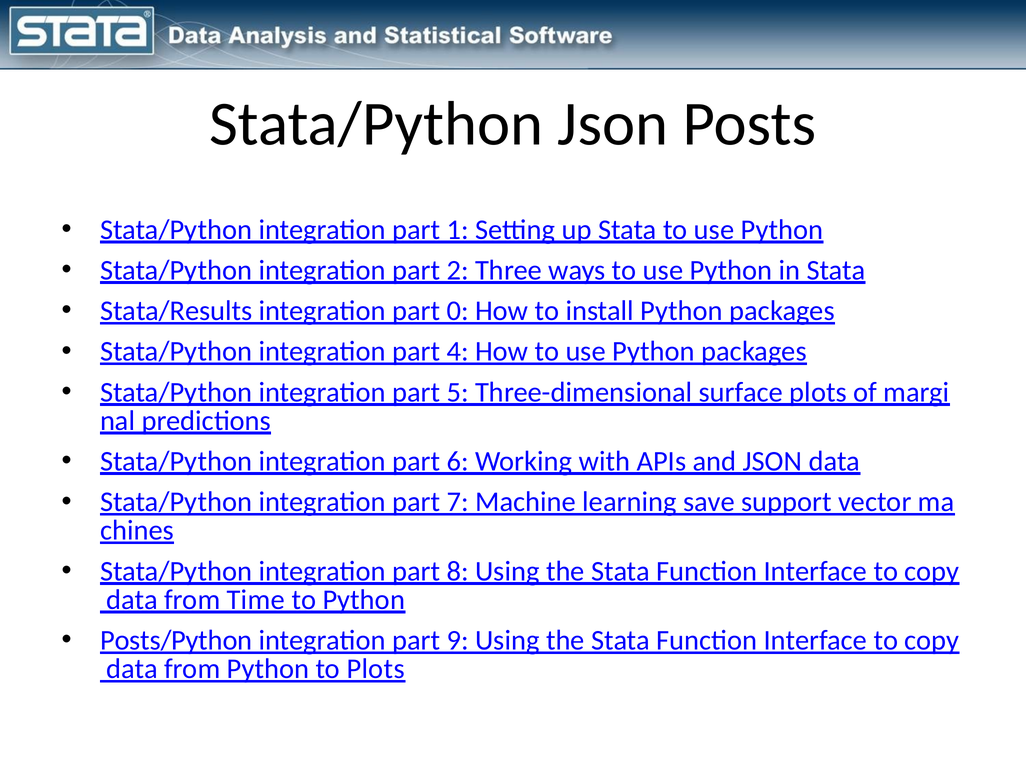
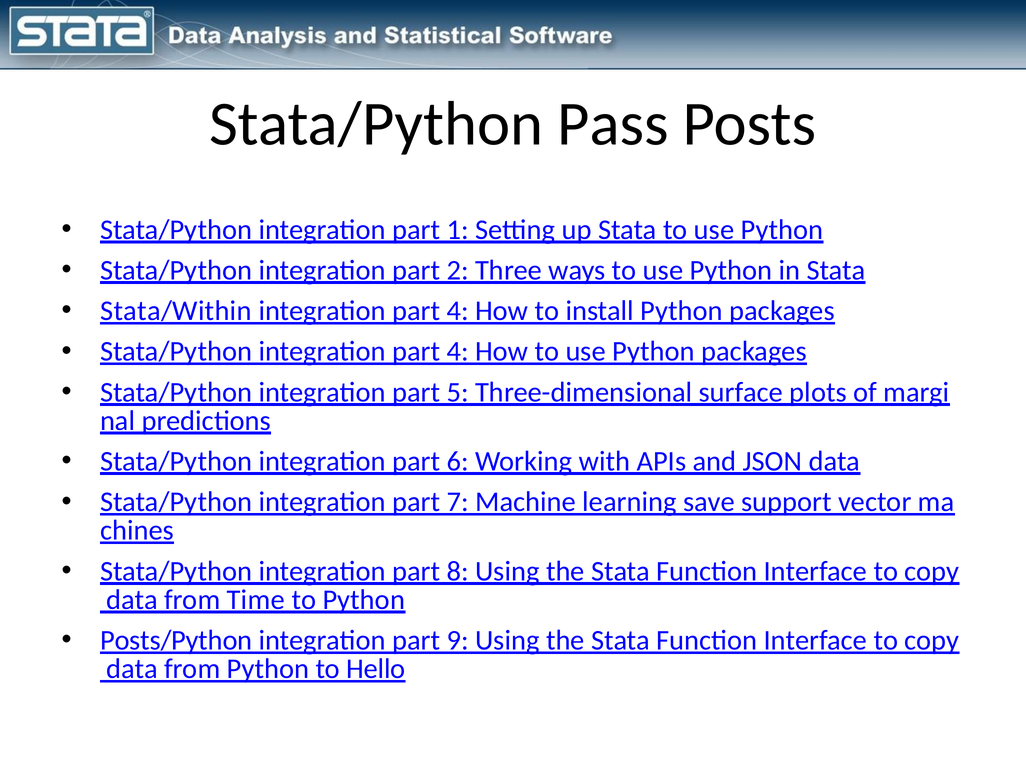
Stata/Python Json: Json -> Pass (613, 124)
Stata/Results: Stata/Results -> Stata/Within (176, 311)
0: 0 -> 4 (458, 311)
to Plots: Plots -> Hello (376, 668)
